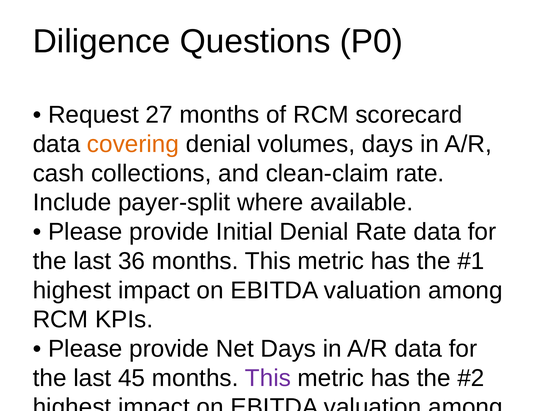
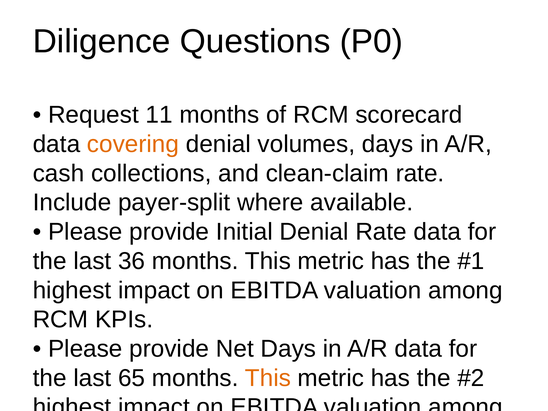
27: 27 -> 11 (159, 115)
45: 45 -> 65 (132, 378)
This colour: purple -> orange (268, 378)
